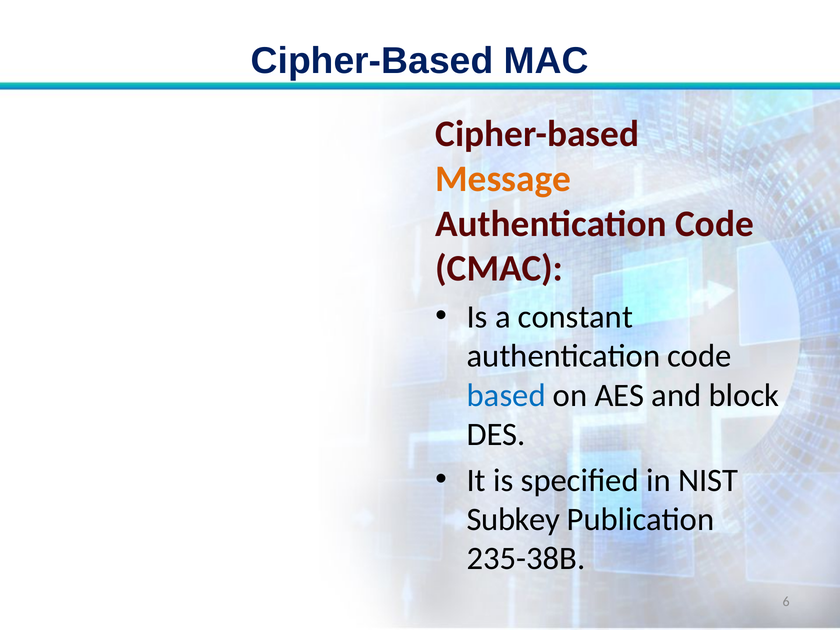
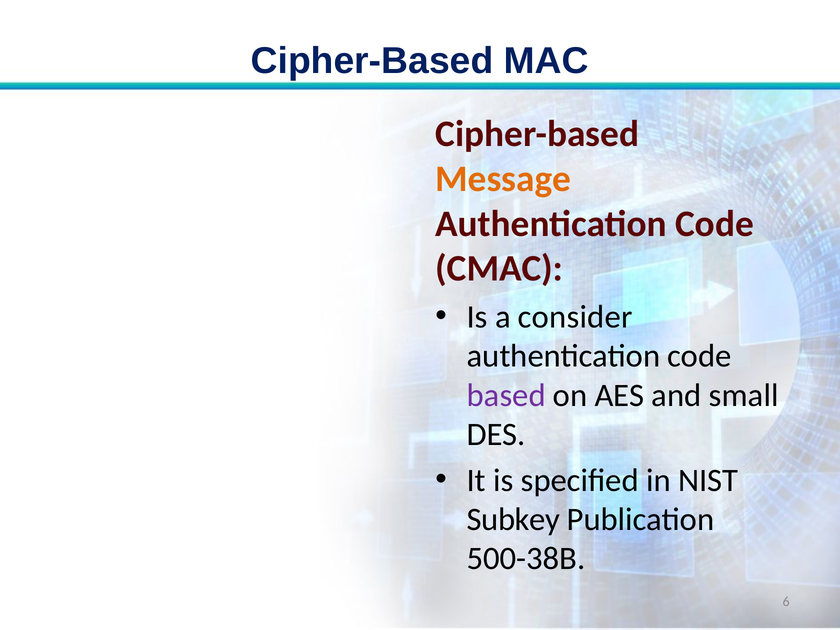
constant: constant -> consider (575, 317)
based colour: blue -> purple (506, 395)
block: block -> small (744, 395)
235-38B: 235-38B -> 500-38B (526, 559)
